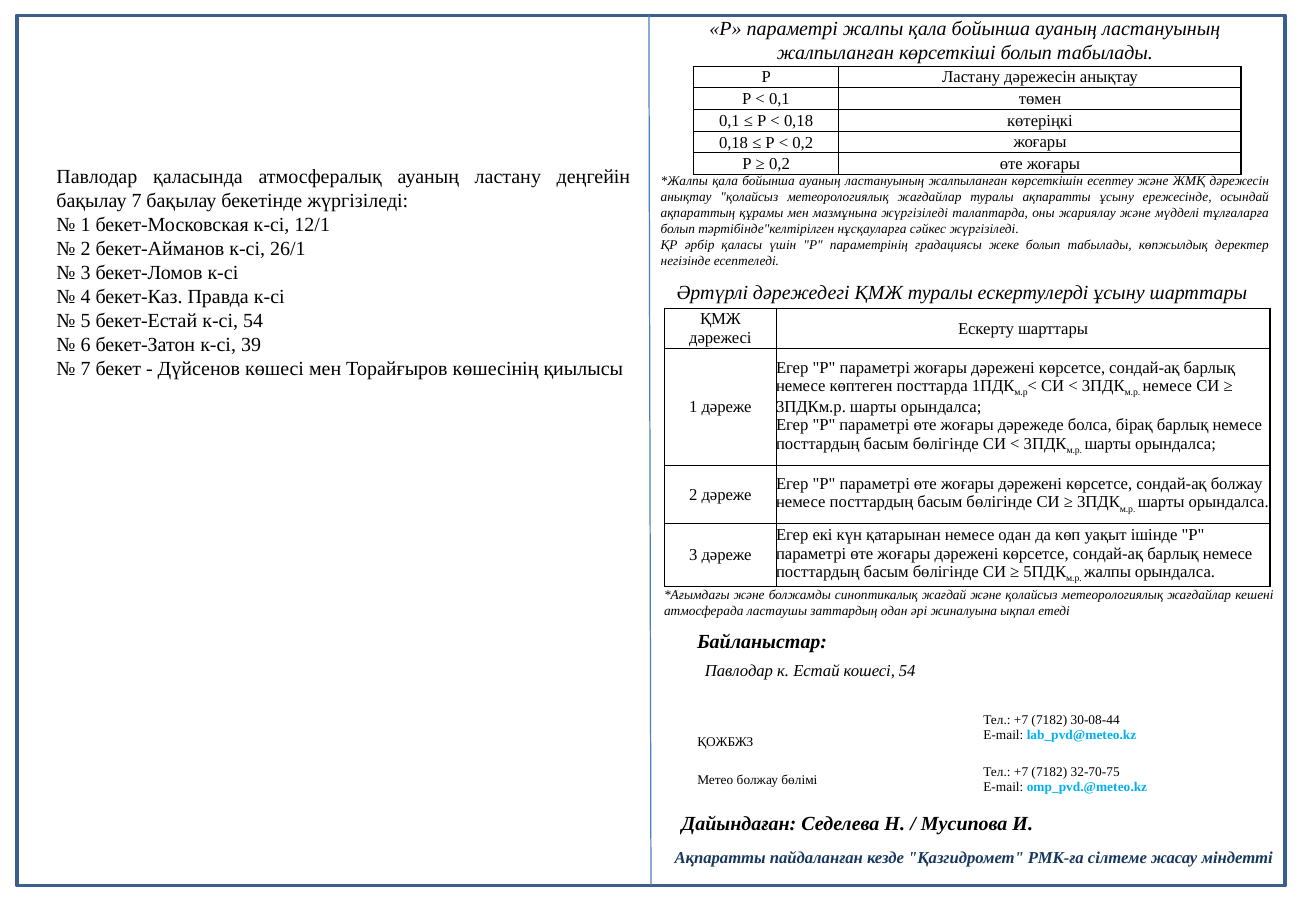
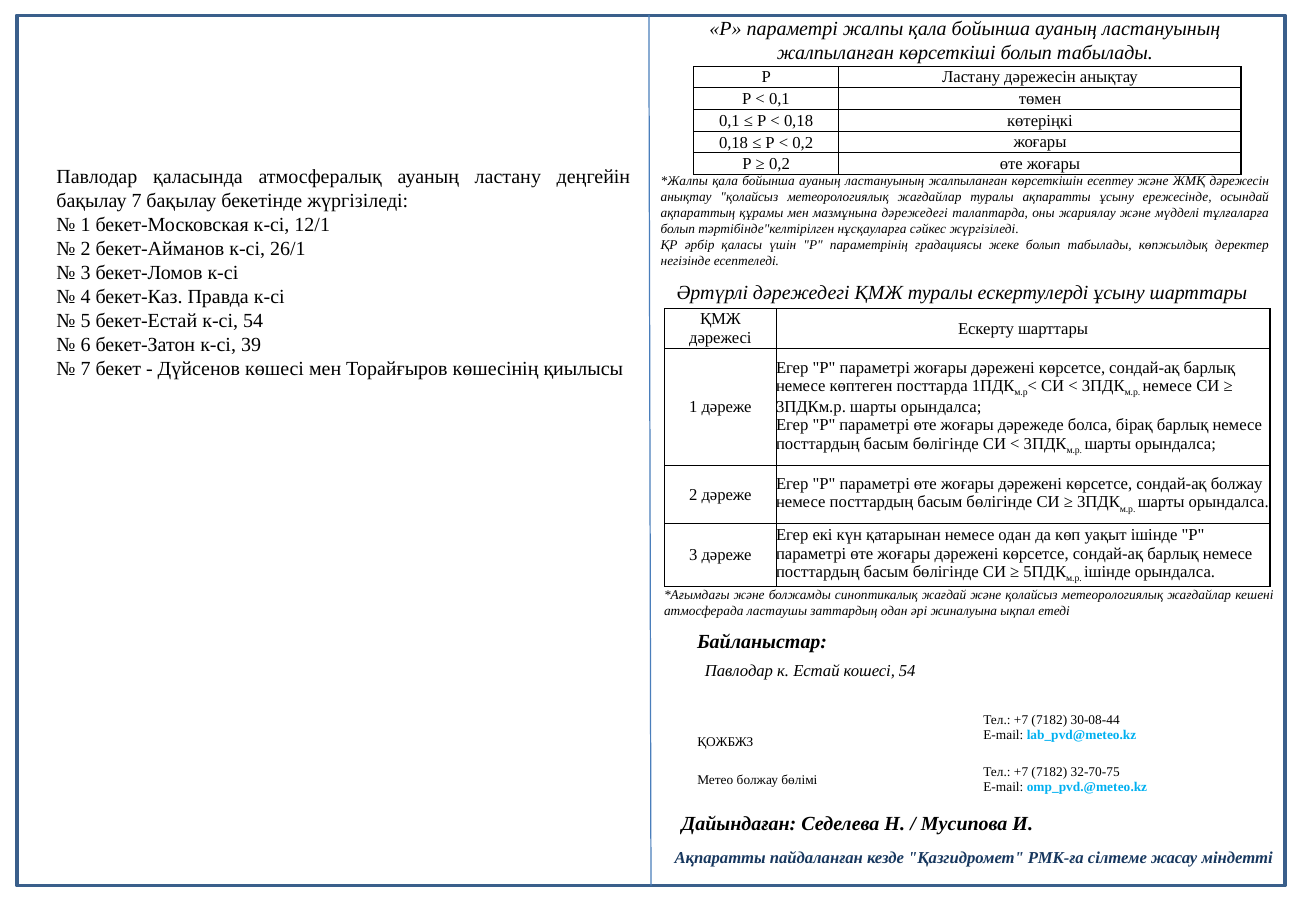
мазмұнына жүргізіледі: жүргізіледі -> дәрежедегі (915, 213)
жалпы: жалпы -> ішінде (1108, 573)
